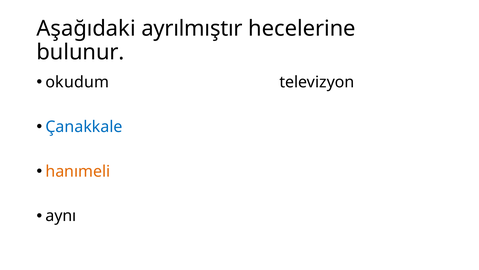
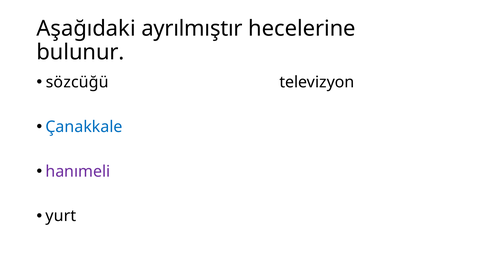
okudum: okudum -> sözcüğü (77, 82)
hanımeli colour: orange -> purple (78, 171)
aynı: aynı -> yurt (61, 216)
